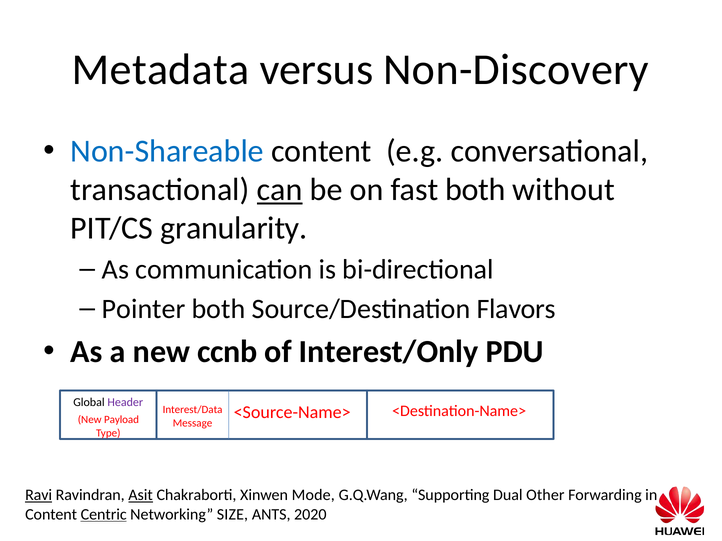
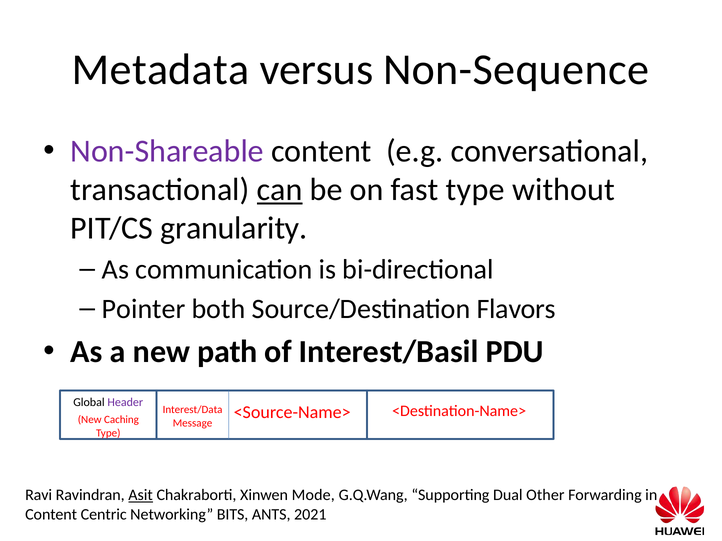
Non-Discovery: Non-Discovery -> Non-Sequence (516, 70)
Non-Shareable colour: blue -> purple (167, 151)
fast both: both -> type (475, 190)
ccnb: ccnb -> path (227, 352)
Interest/Only: Interest/Only -> Interest/Basil (389, 352)
Payload: Payload -> Caching (121, 420)
Ravi underline: present -> none (39, 496)
Centric underline: present -> none (104, 515)
SIZE: SIZE -> BITS (233, 515)
2020: 2020 -> 2021 (310, 515)
